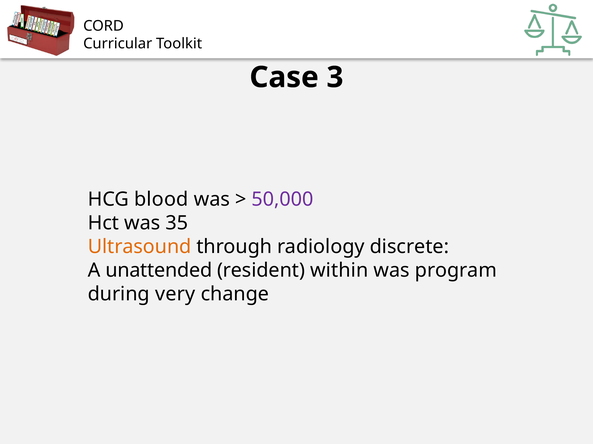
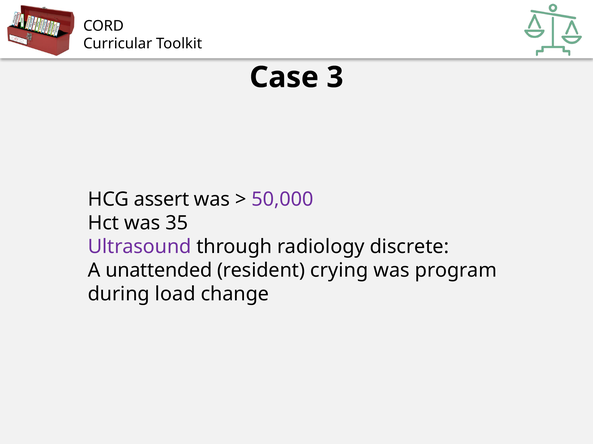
blood: blood -> assert (162, 200)
Ultrasound colour: orange -> purple (140, 247)
within: within -> crying (339, 271)
very: very -> load (175, 294)
